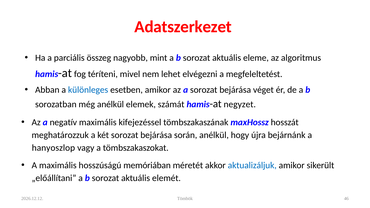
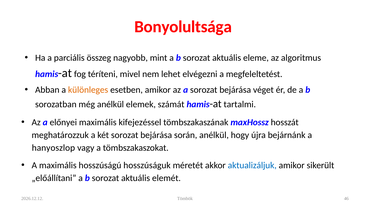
Adatszerkezet: Adatszerkezet -> Bonyolultsága (183, 27)
különleges colour: blue -> orange (88, 90)
negyzet: negyzet -> tartalmi (240, 104)
negatív: negatív -> előnyei (63, 122)
memóriában: memóriában -> hosszúságuk (147, 166)
